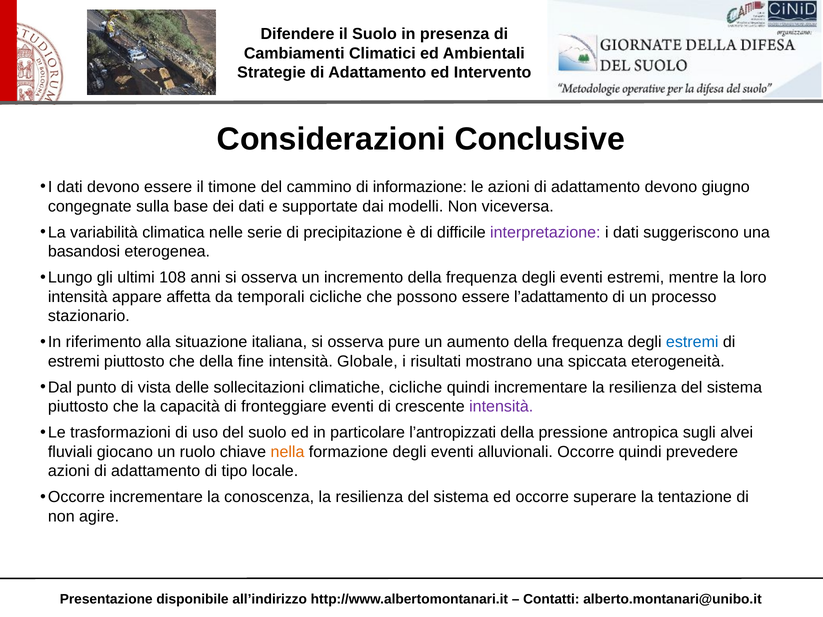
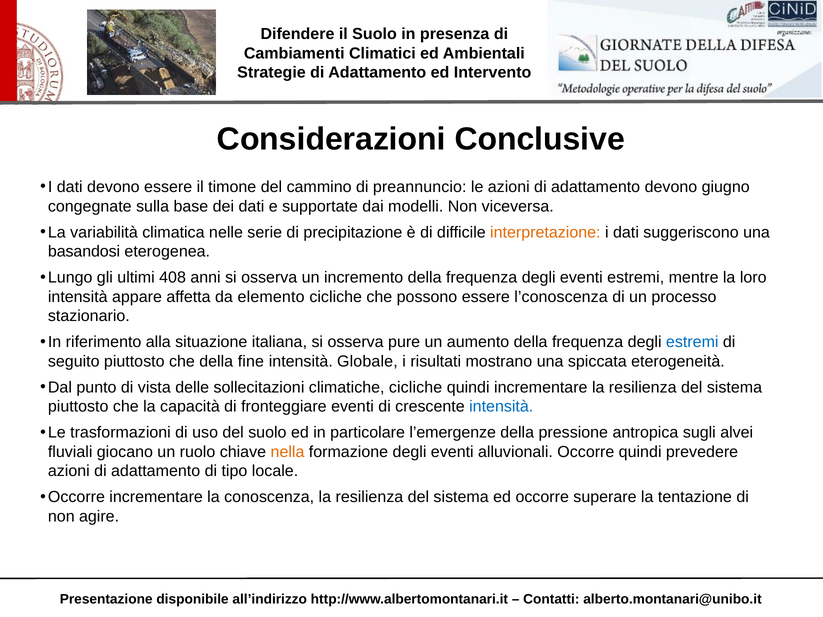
informazione: informazione -> preannuncio (420, 187)
interpretazione colour: purple -> orange (545, 232)
108: 108 -> 408 (173, 278)
temporali: temporali -> elemento (271, 297)
l’adattamento: l’adattamento -> l’conoscenza (561, 297)
estremi: estremi -> seguito (74, 361)
intensità colour: purple -> blue (501, 407)
l’antropizzati: l’antropizzati -> l’emergenze (453, 433)
